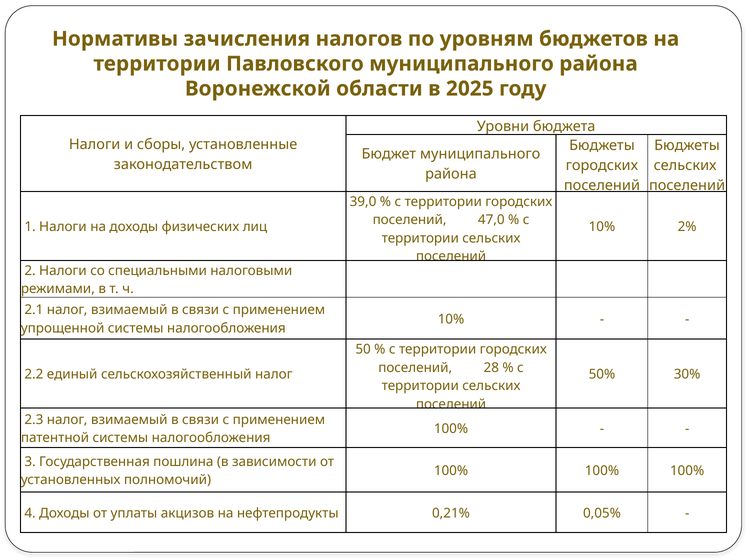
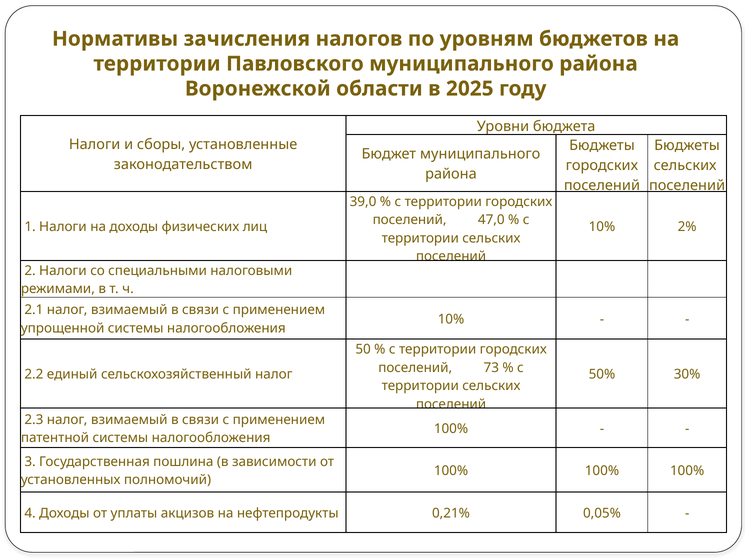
28: 28 -> 73 (491, 368)
